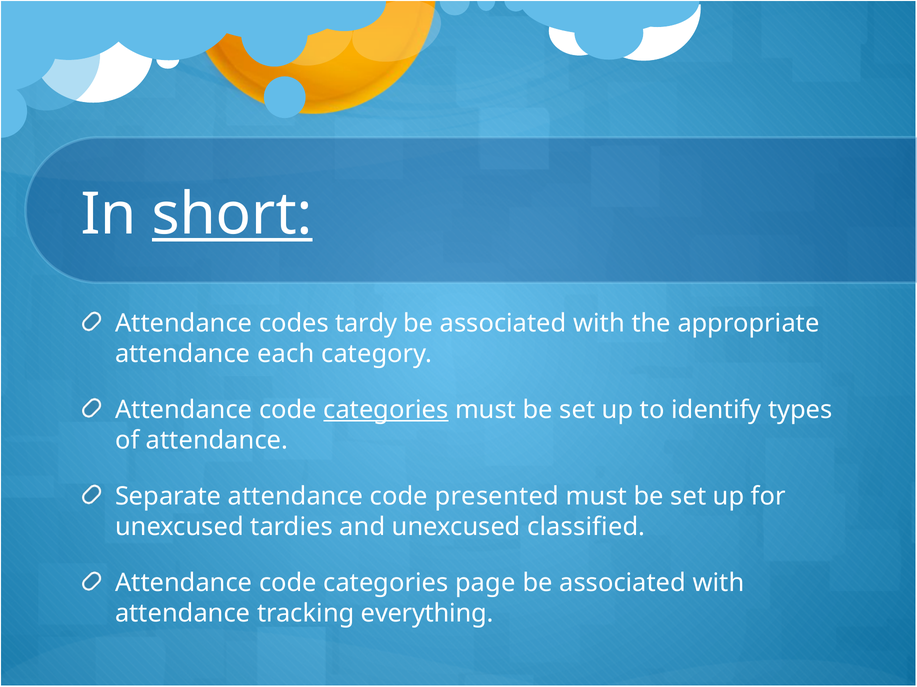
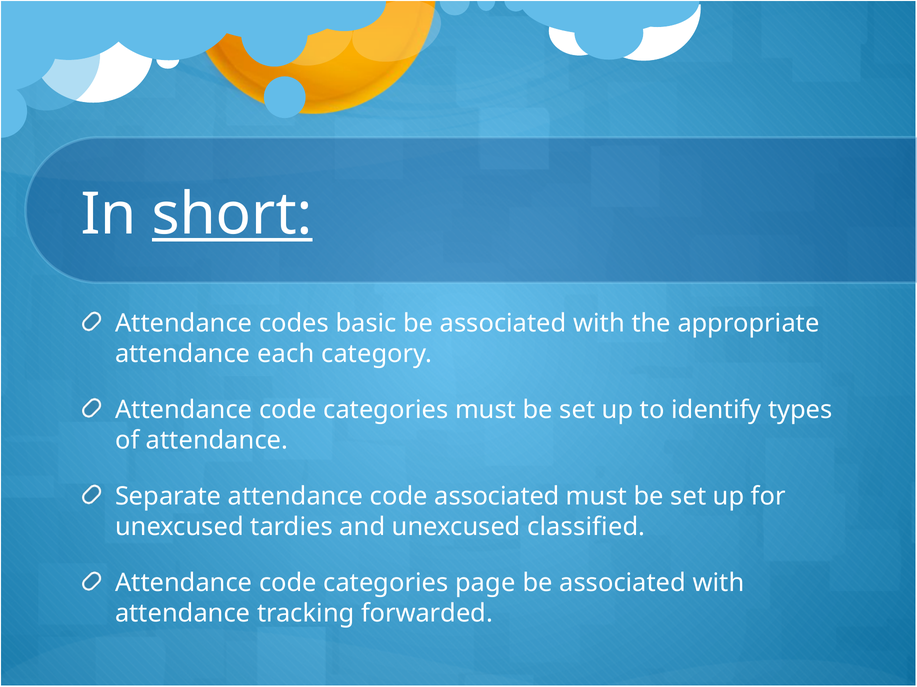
tardy: tardy -> basic (366, 324)
categories underline: present -> none (386, 410)
code presented: presented -> associated (497, 497)
everything: everything -> forwarded (427, 614)
